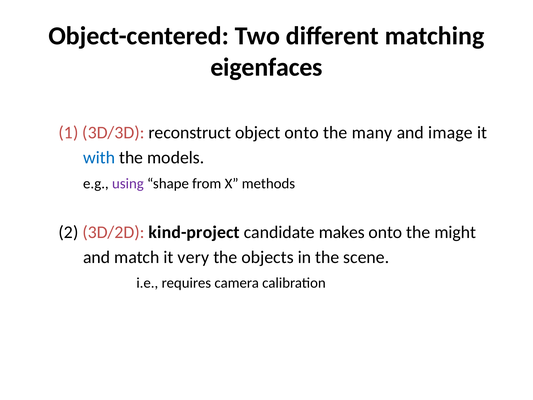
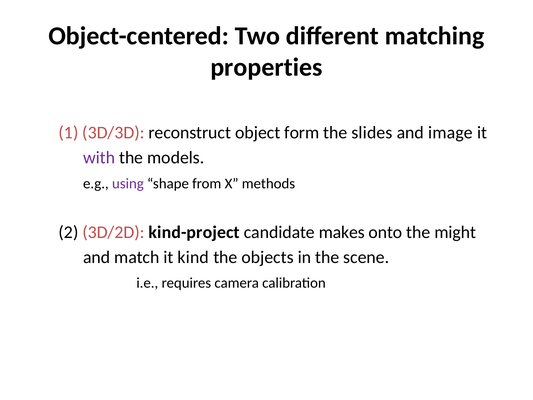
eigenfaces: eigenfaces -> properties (266, 67)
object onto: onto -> form (302, 133)
many: many -> slides (372, 133)
with colour: blue -> purple (99, 158)
very: very -> kind (193, 257)
